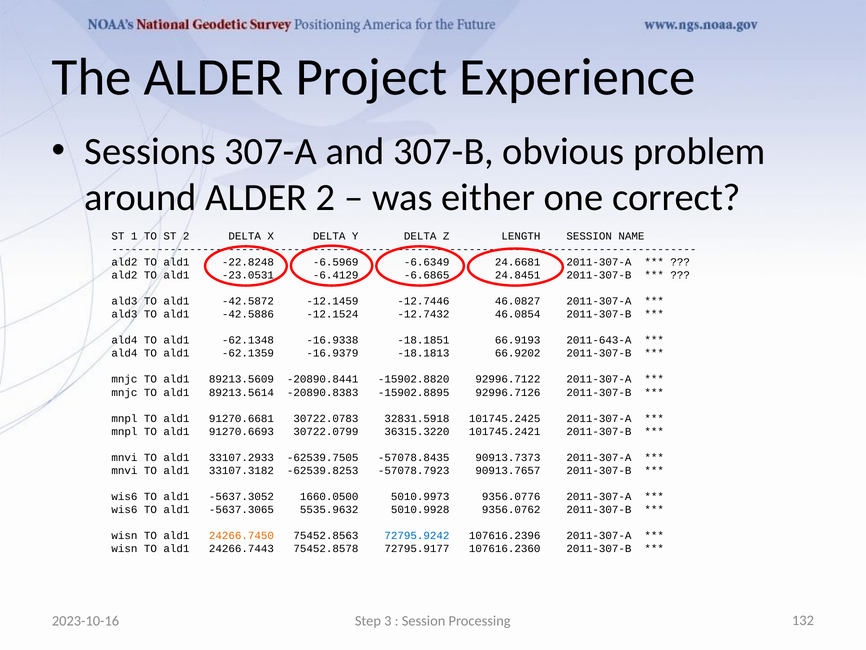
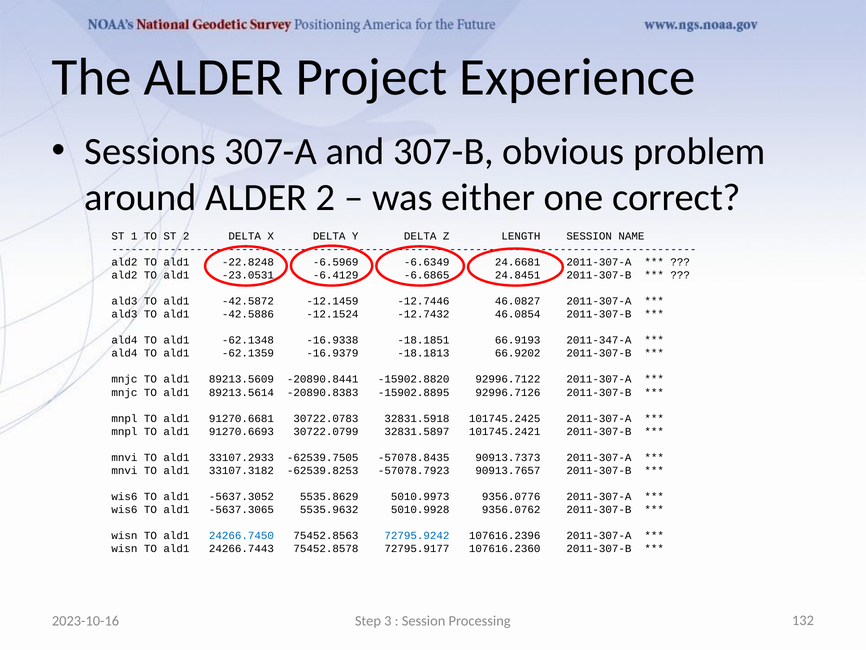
2011-643-A: 2011-643-A -> 2011-347-A (599, 340)
36315.3220: 36315.3220 -> 32831.5897 (417, 431)
1660.0500: 1660.0500 -> 5535.8629 (329, 496)
24266.7450 colour: orange -> blue (241, 535)
